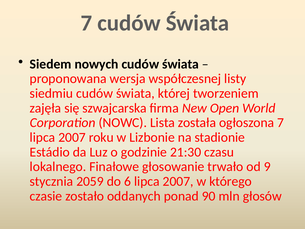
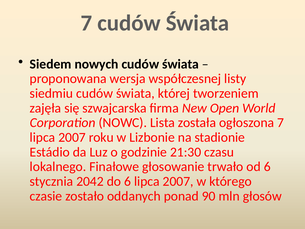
od 9: 9 -> 6 (267, 167)
2059: 2059 -> 2042 (90, 181)
